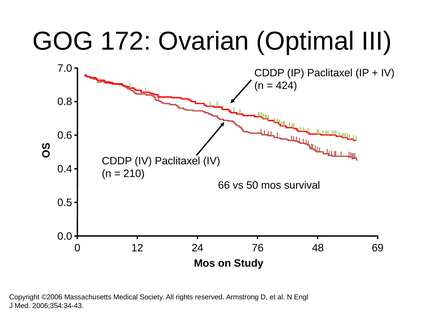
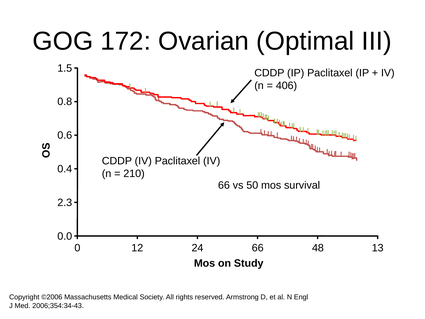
7.0: 7.0 -> 1.5 (65, 68)
424: 424 -> 406 (286, 86)
0.5: 0.5 -> 2.3 (65, 202)
24 76: 76 -> 66 (258, 248)
69: 69 -> 13 (378, 248)
